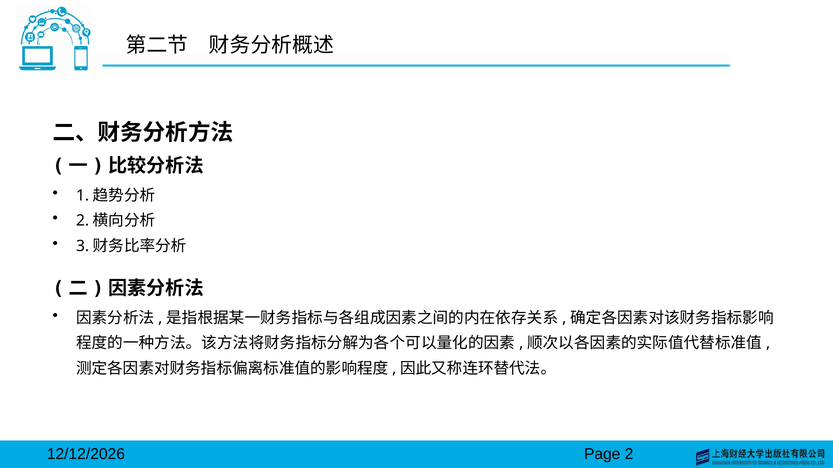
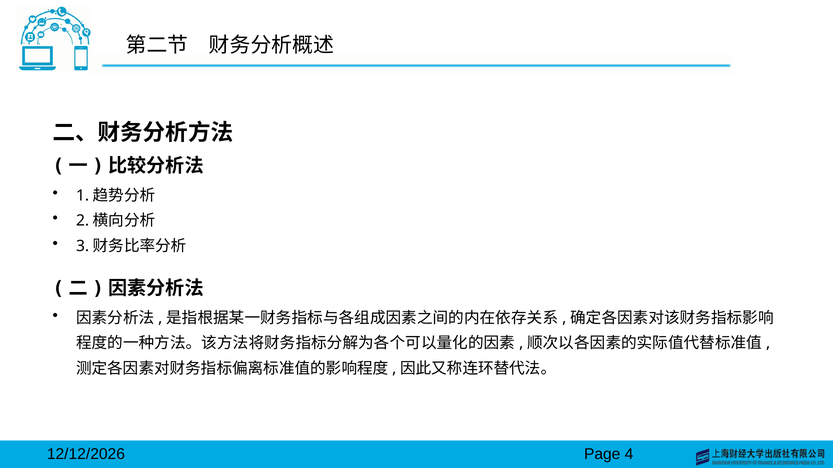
2: 2 -> 4 (629, 455)
